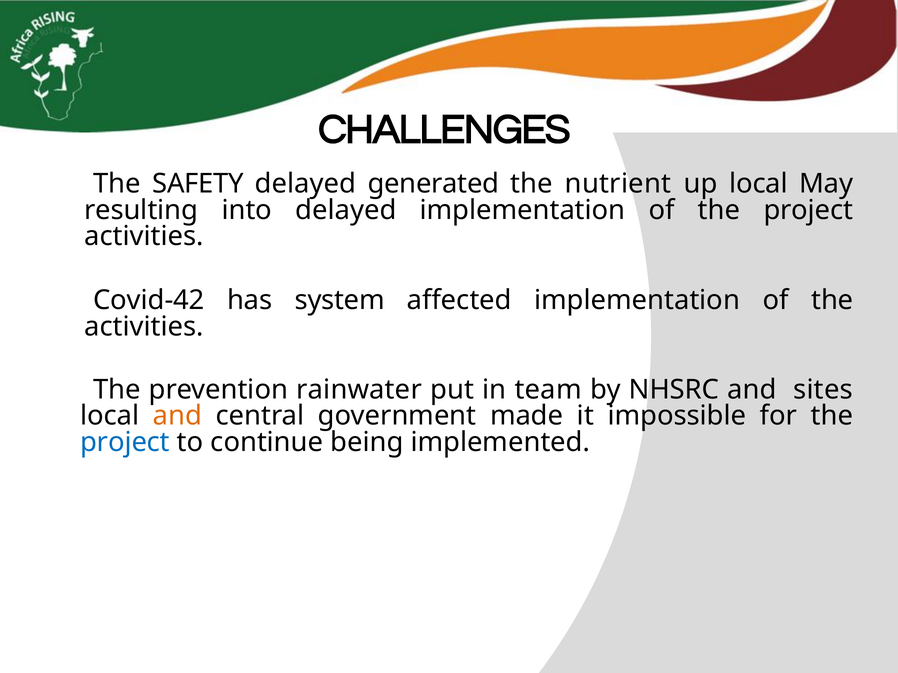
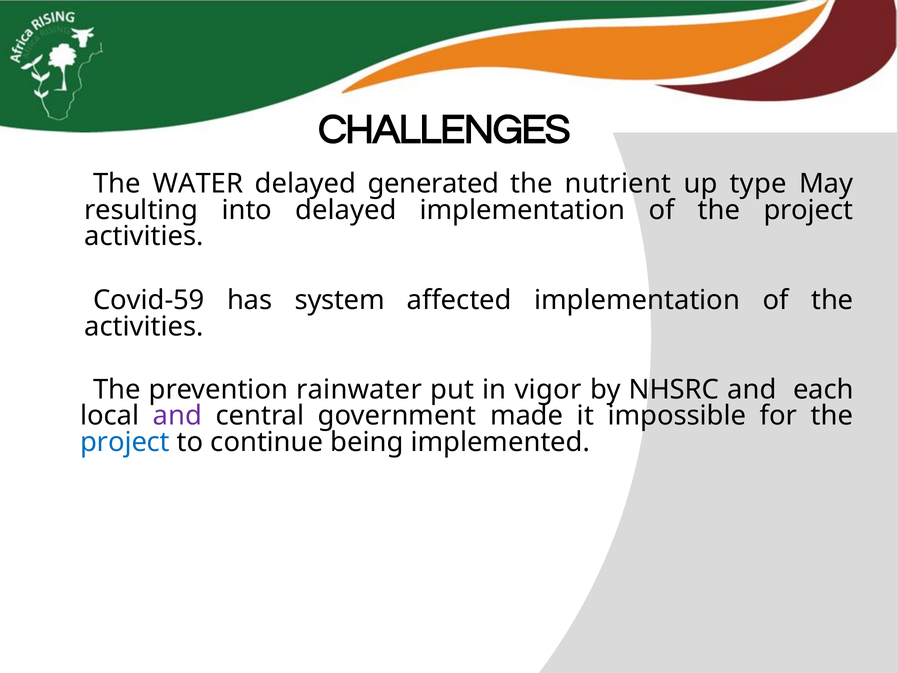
SAFETY: SAFETY -> WATER (198, 184)
up local: local -> type (758, 184)
Covid-42: Covid-42 -> Covid-59 (149, 300)
team: team -> vigor (548, 390)
sites: sites -> each (823, 390)
and colour: orange -> purple (178, 416)
